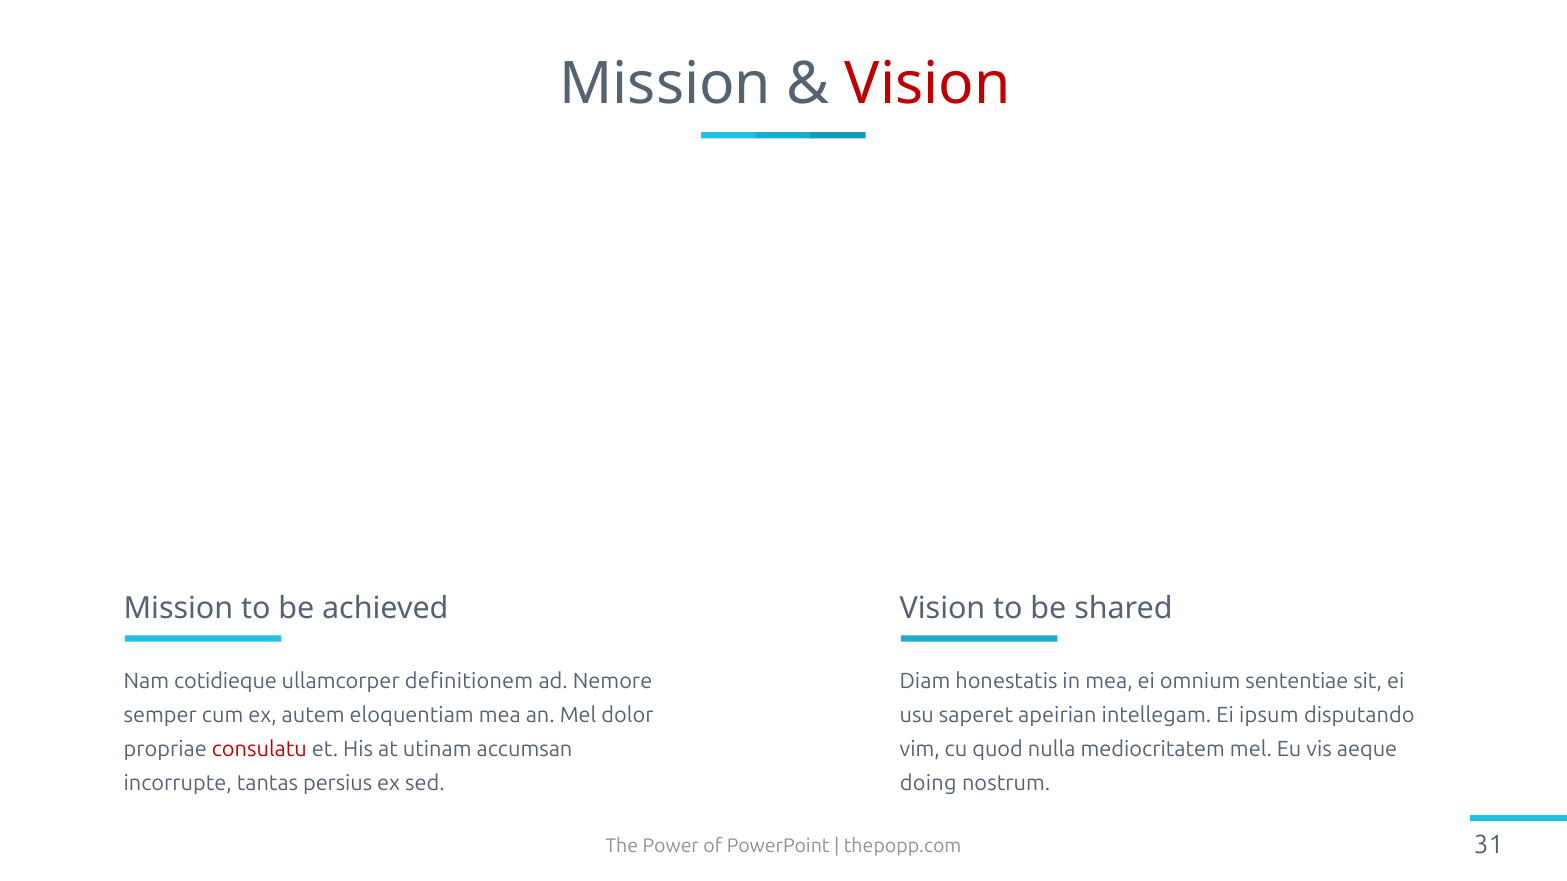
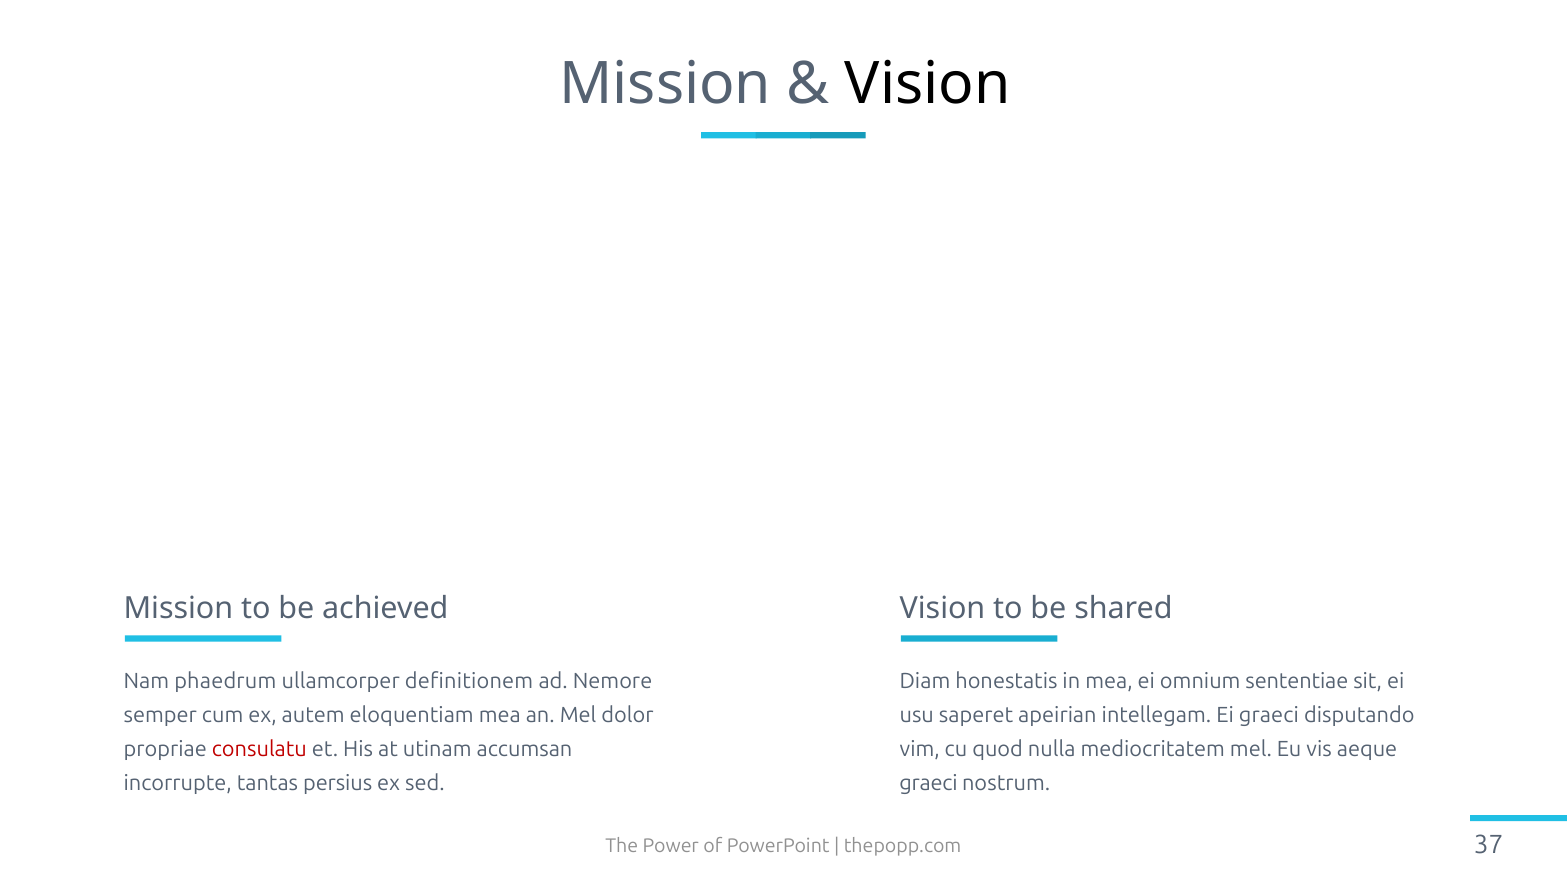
Vision colour: red -> black (928, 84)
cotidieque: cotidieque -> phaedrum (225, 681)
Ei ipsum: ipsum -> graeci (1269, 715)
doing: doing -> graeci (928, 783)
31: 31 -> 37 (1489, 845)
